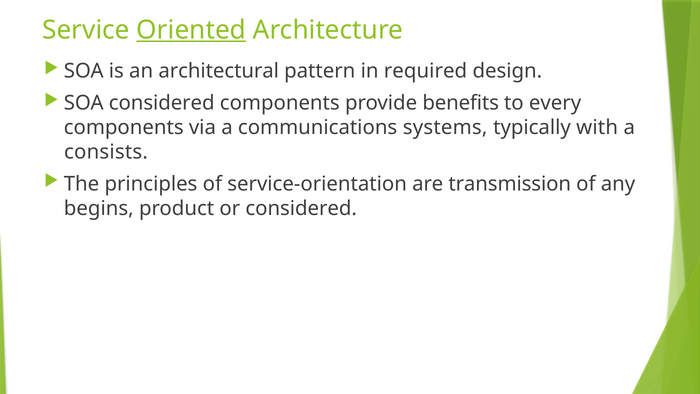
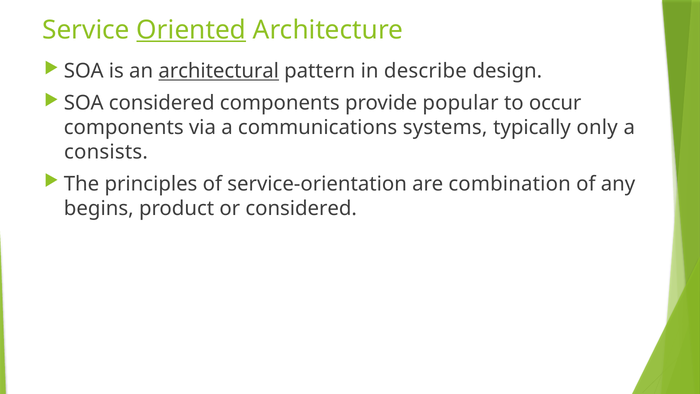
architectural underline: none -> present (219, 71)
required: required -> describe (425, 71)
benefits: benefits -> popular (461, 103)
every: every -> occur (555, 103)
with: with -> only (597, 127)
transmission: transmission -> combination (510, 184)
